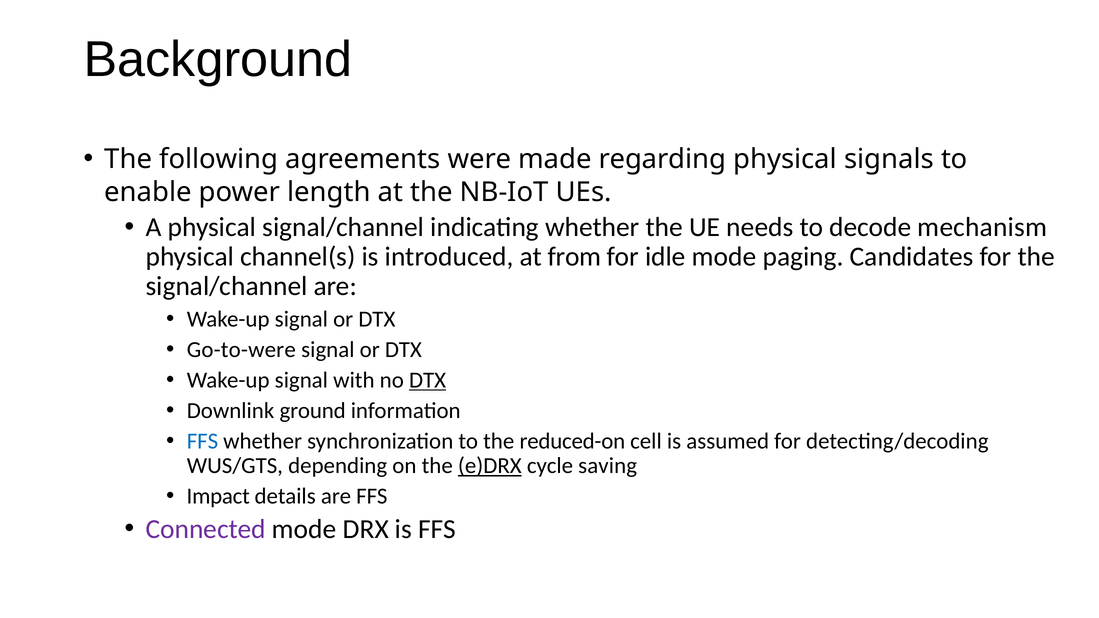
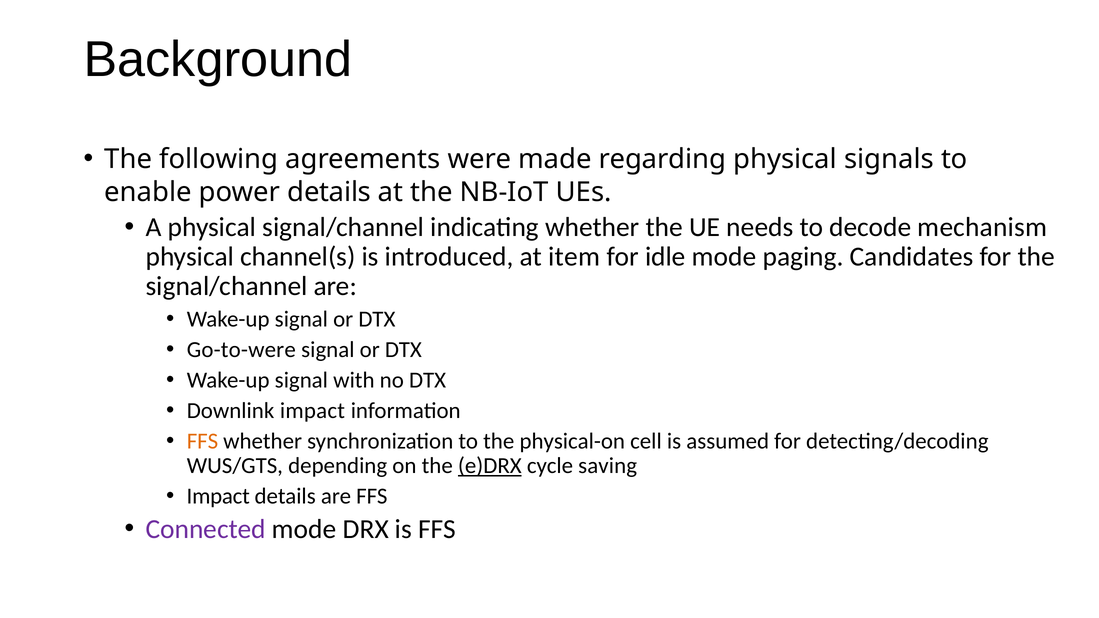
power length: length -> details (329, 192)
from: from -> item (574, 257)
DTX underline: present -> none (428, 380)
Downlink ground: ground -> impact (312, 411)
FFS colour: blue -> orange (202, 441)
reduced-on: reduced-on -> physical-on (572, 441)
